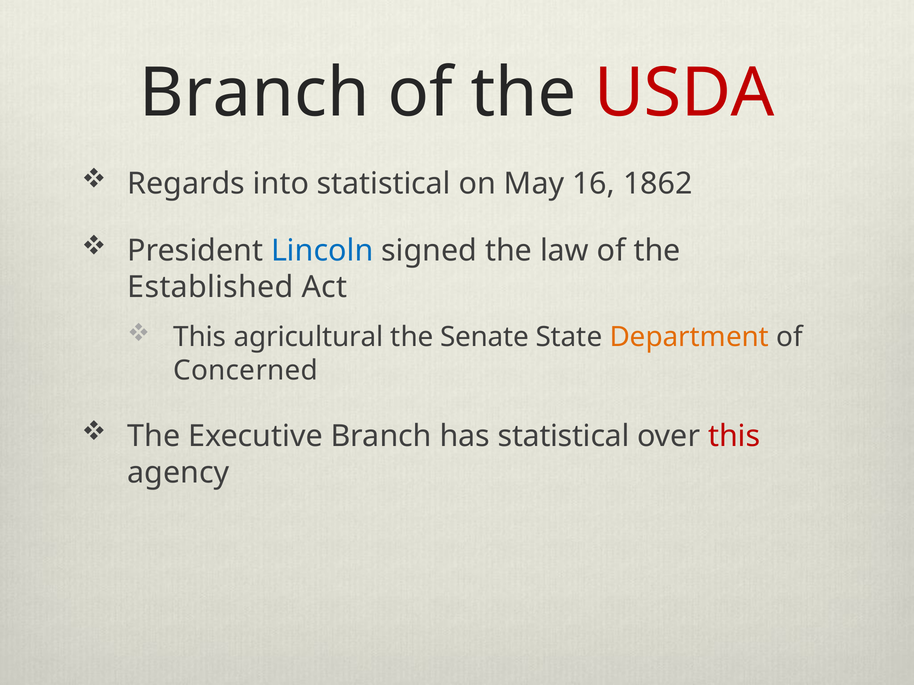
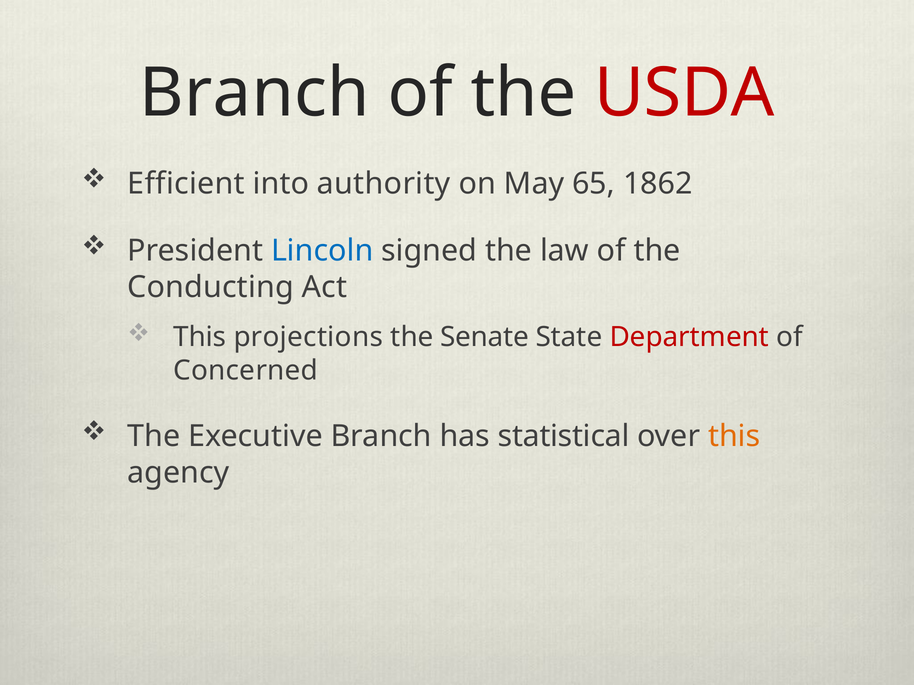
Regards: Regards -> Efficient (186, 184)
into statistical: statistical -> authority (384, 184)
16: 16 -> 65 (594, 184)
Established: Established -> Conducting (211, 287)
agricultural: agricultural -> projections (308, 337)
Department colour: orange -> red (689, 337)
this colour: red -> orange (734, 436)
